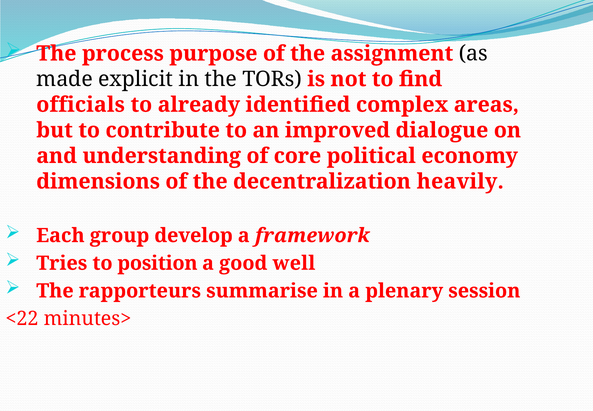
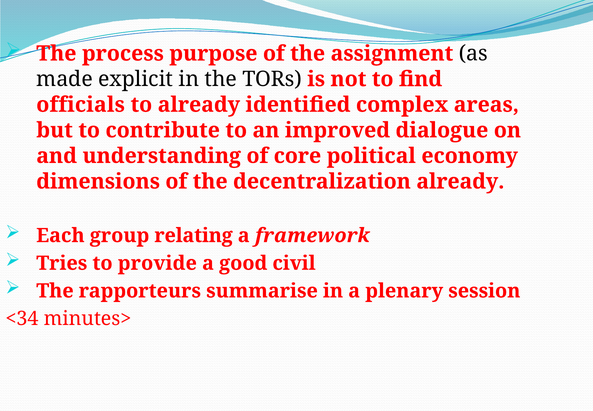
decentralization heavily: heavily -> already (460, 181)
develop: develop -> relating (194, 235)
position: position -> provide (157, 263)
well: well -> civil (294, 263)
<22: <22 -> <34 (22, 318)
